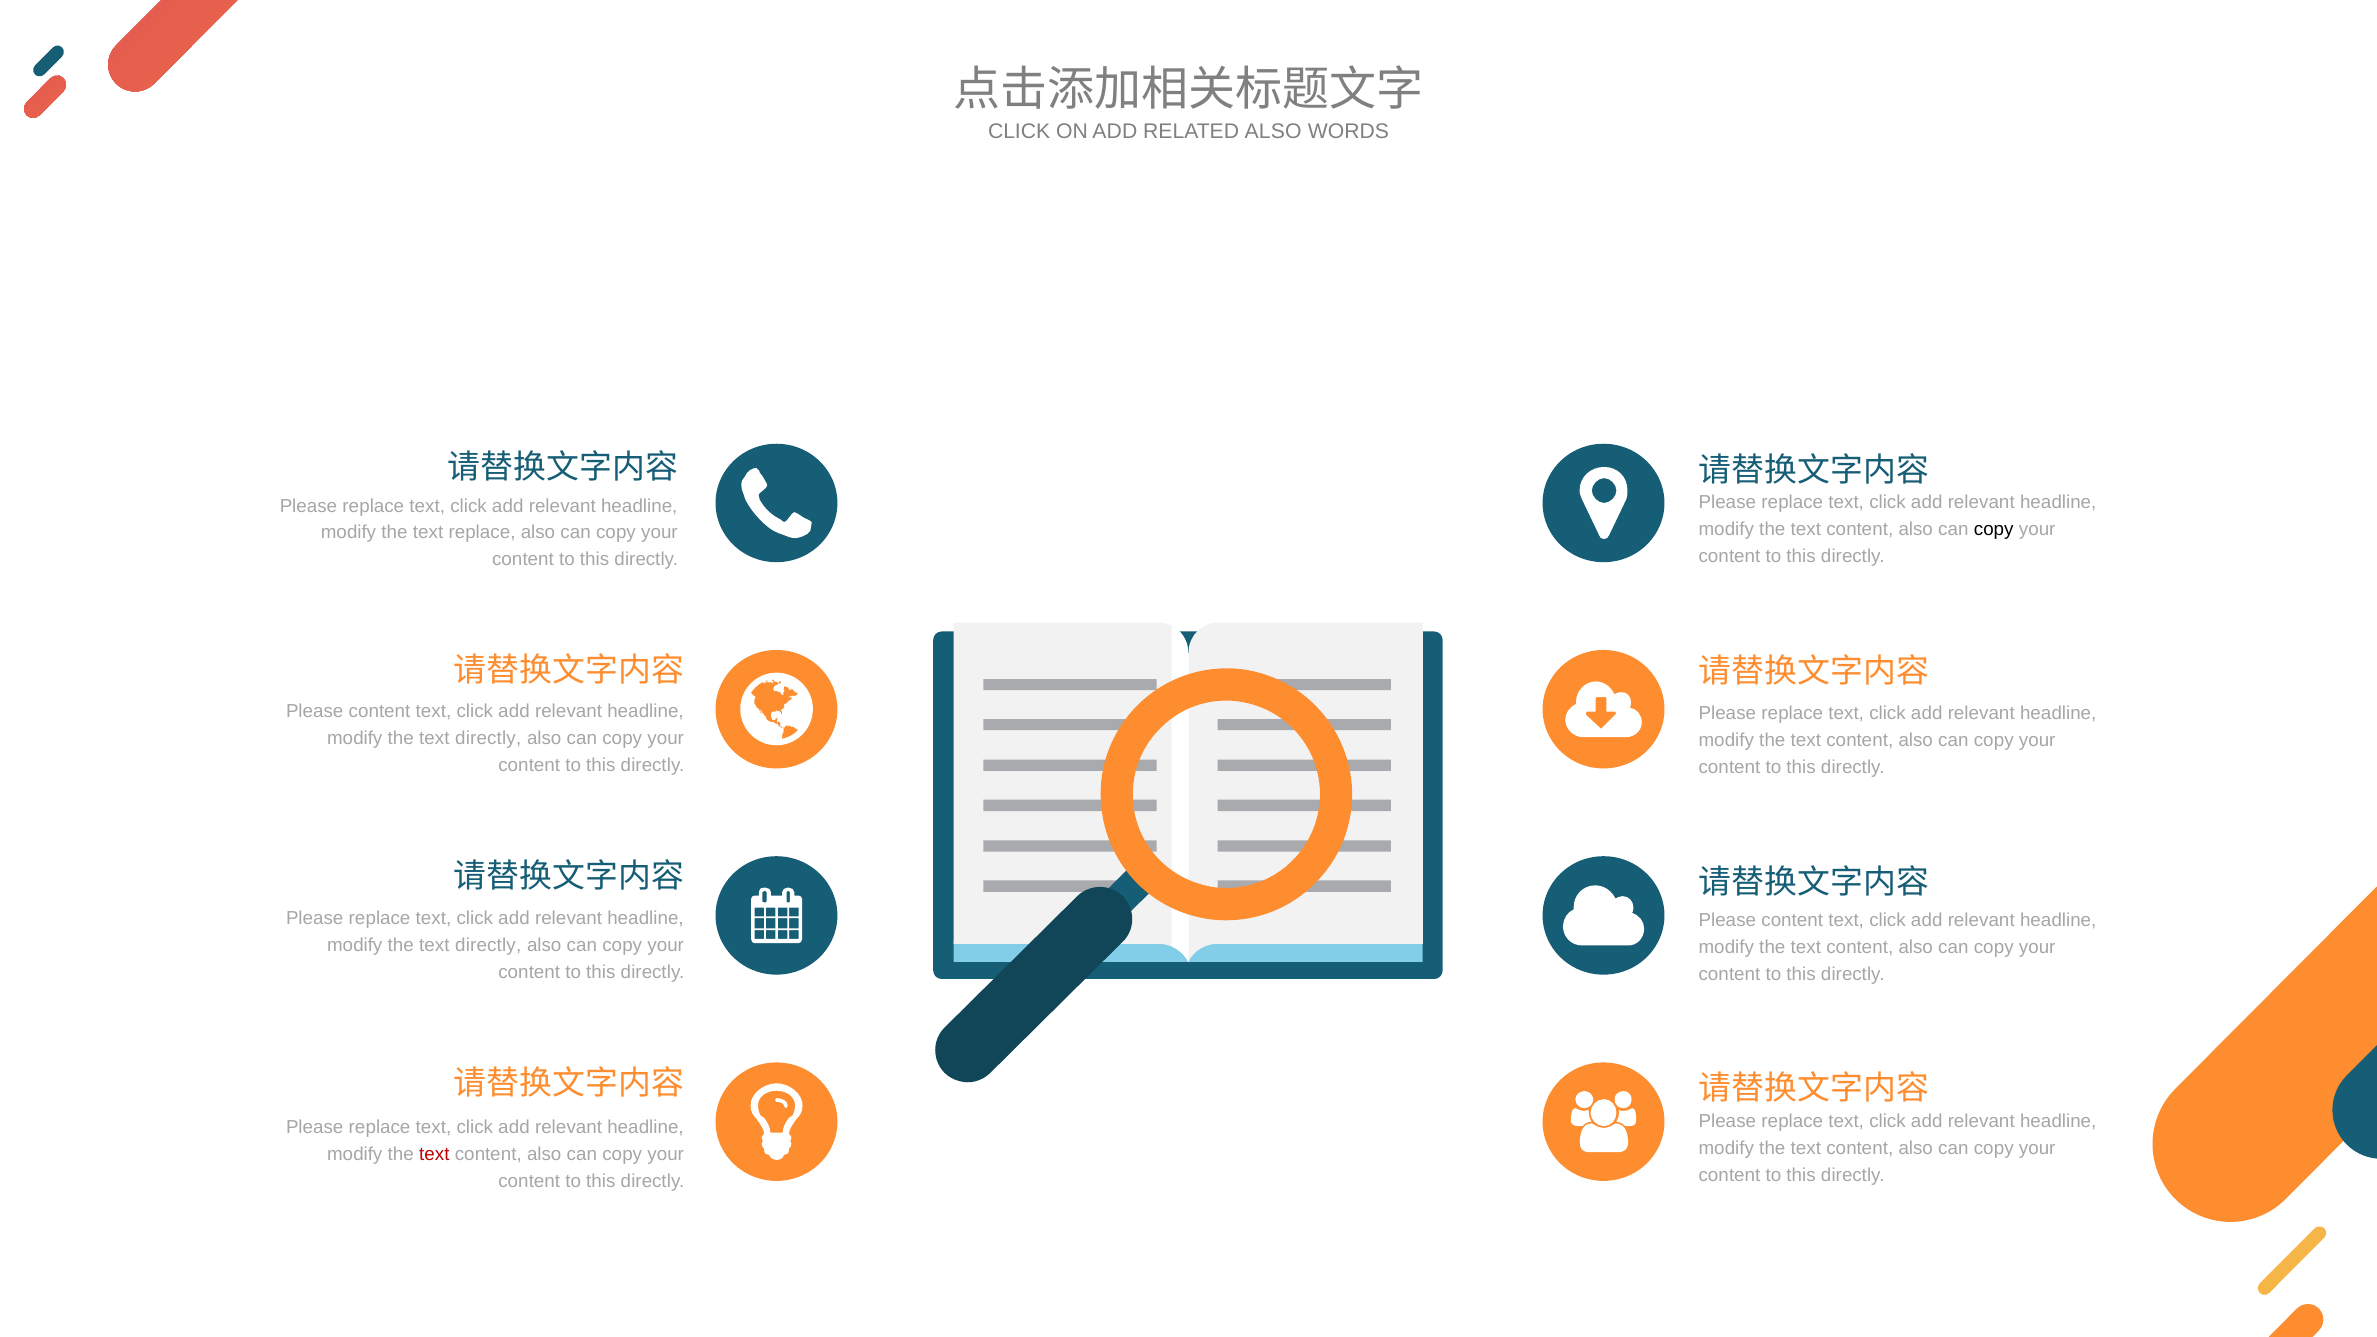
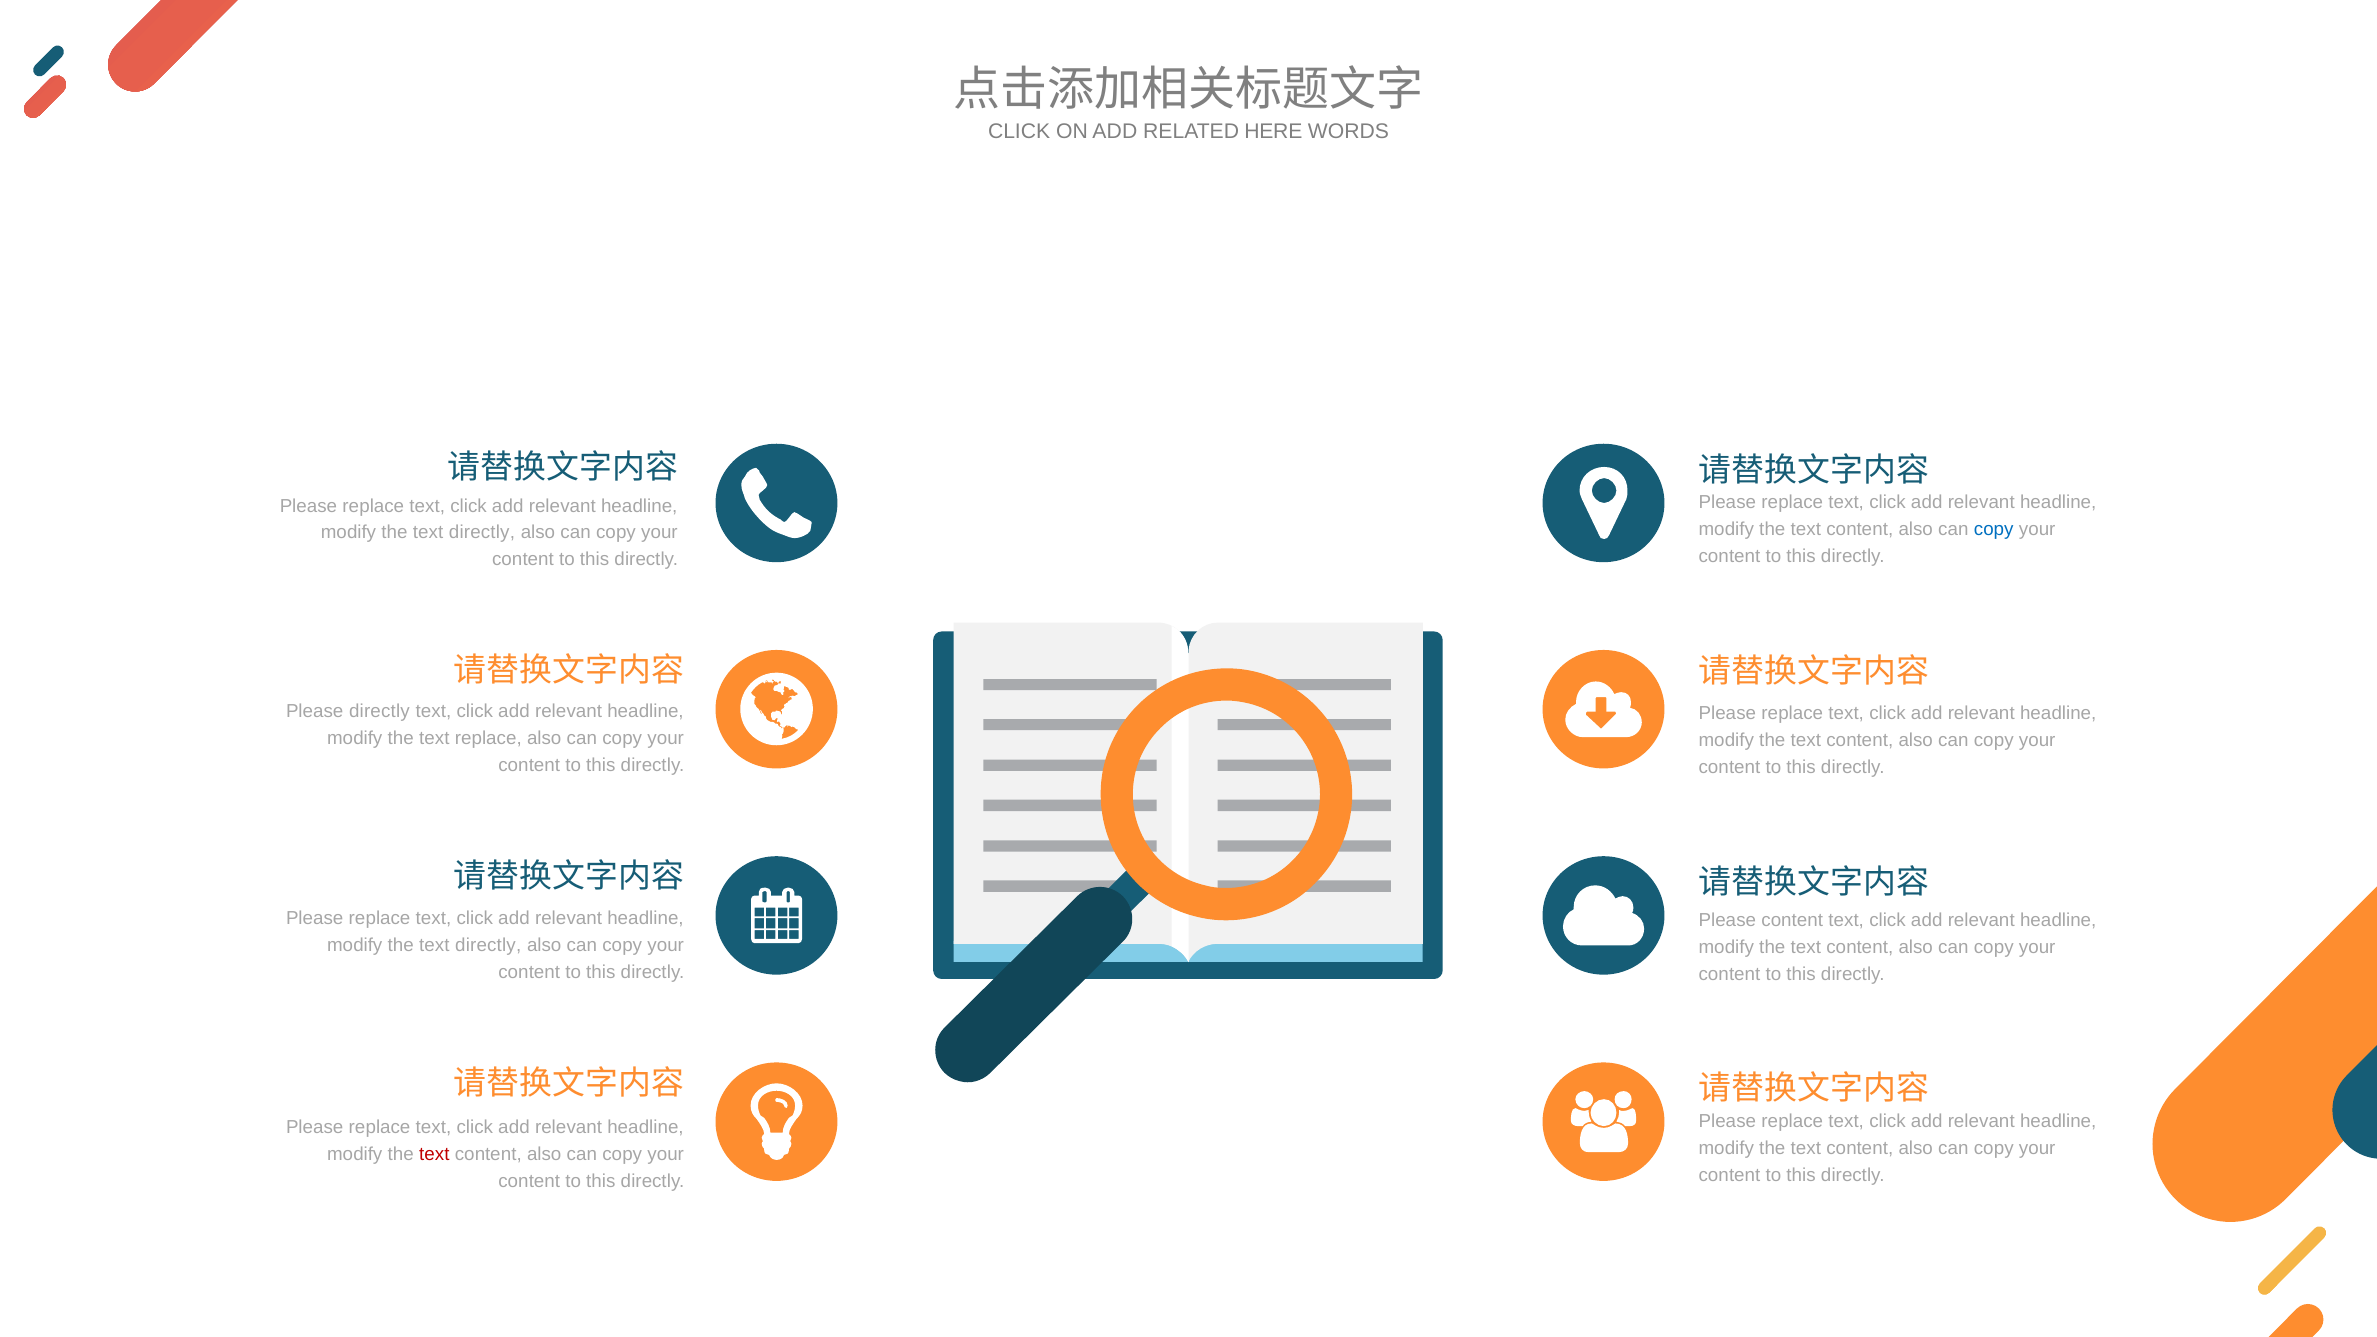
RELATED ALSO: ALSO -> HERE (1273, 131)
copy colour: black -> blue (1994, 530)
replace: replace -> directly (482, 533)
content: content -> directly (379, 711)
directly: directly -> replace (488, 738)
